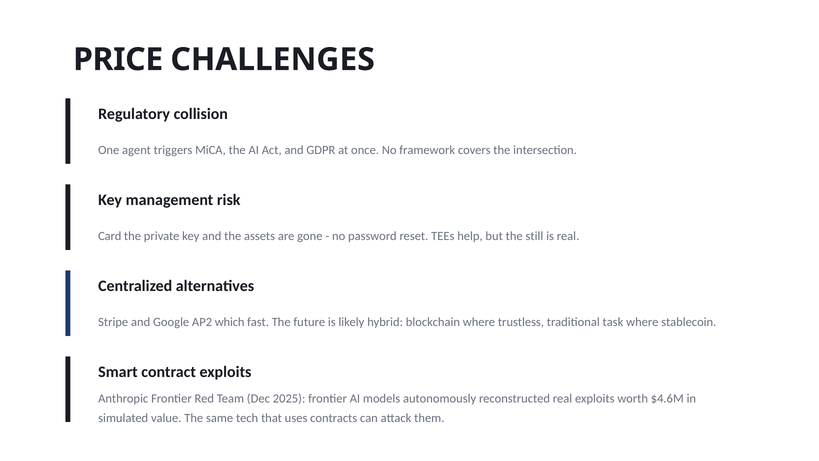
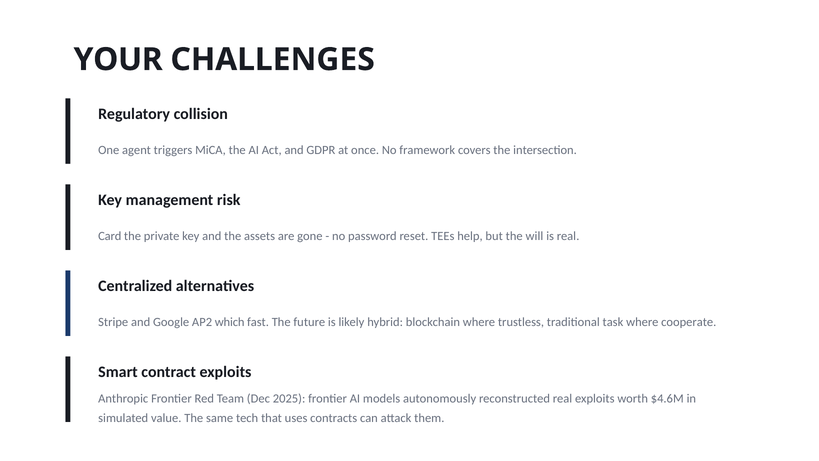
PRICE: PRICE -> YOUR (118, 60)
still: still -> will (534, 236)
stablecoin: stablecoin -> cooperate (689, 322)
